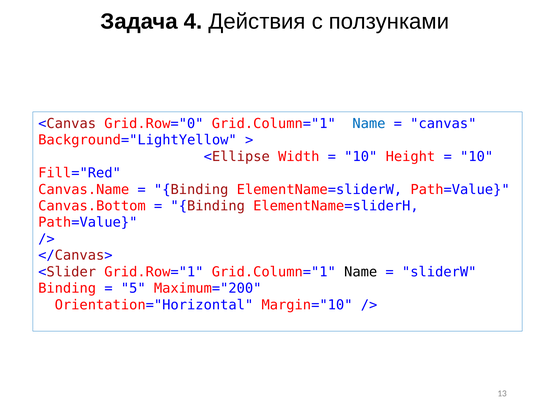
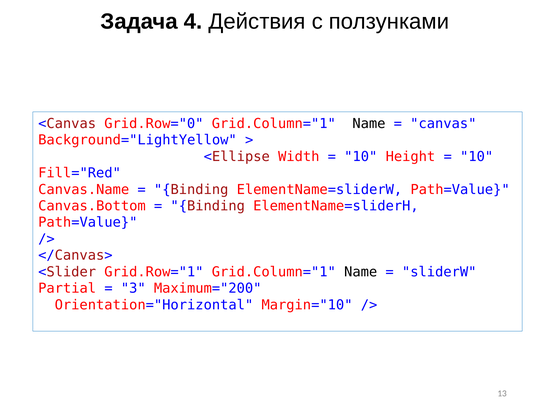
Name colour: blue -> black (369, 124)
Binding: Binding -> Partial (67, 289)
5: 5 -> 3 (133, 289)
